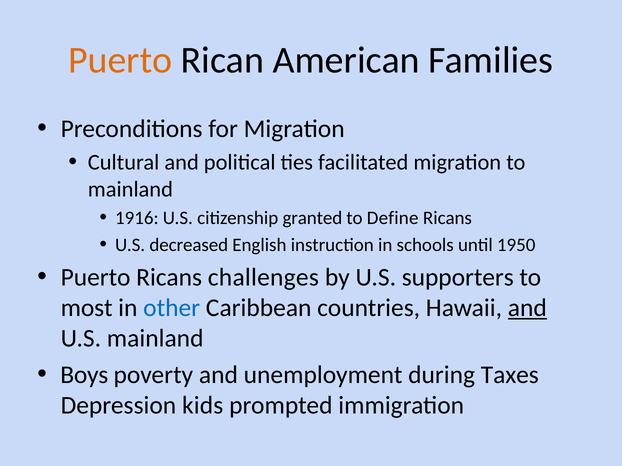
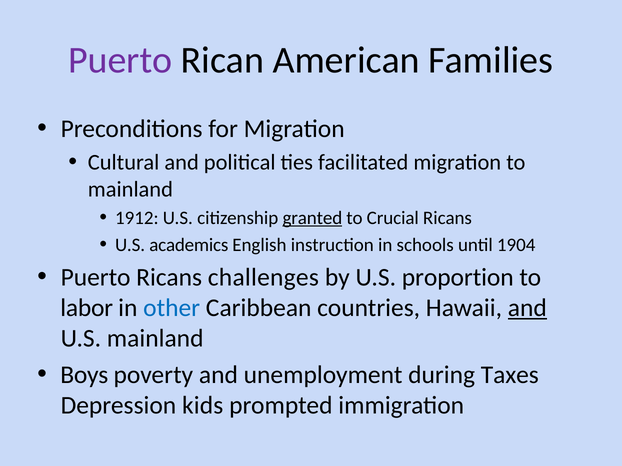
Puerto colour: orange -> purple (120, 60)
1916: 1916 -> 1912 (137, 218)
granted underline: none -> present (312, 218)
Define: Define -> Crucial (393, 218)
decreased: decreased -> academics (189, 245)
1950: 1950 -> 1904 (516, 245)
supporters: supporters -> proportion (458, 278)
most: most -> labor (87, 308)
